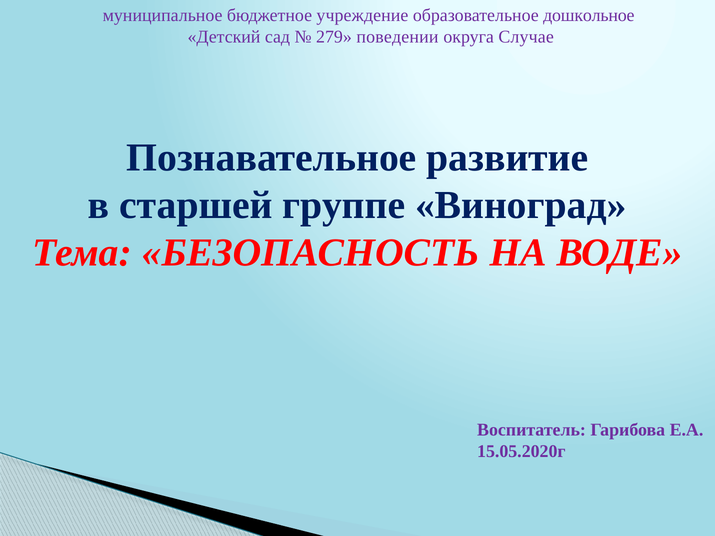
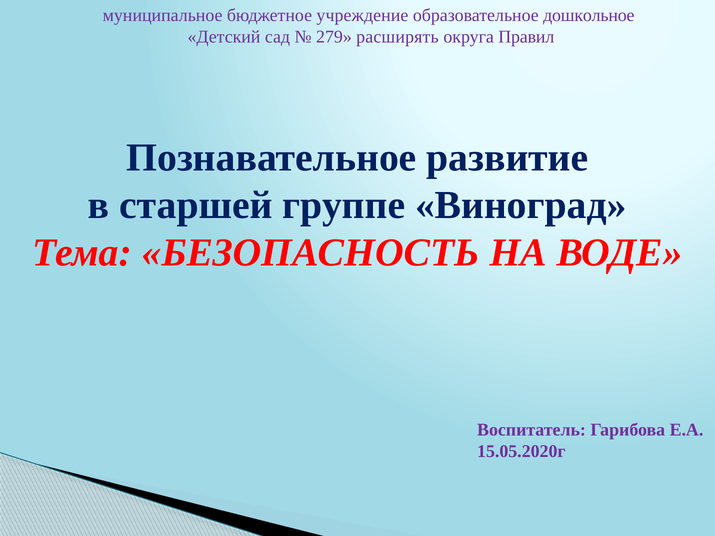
поведении: поведении -> расширять (397, 37)
Случае: Случае -> Правил (526, 37)
